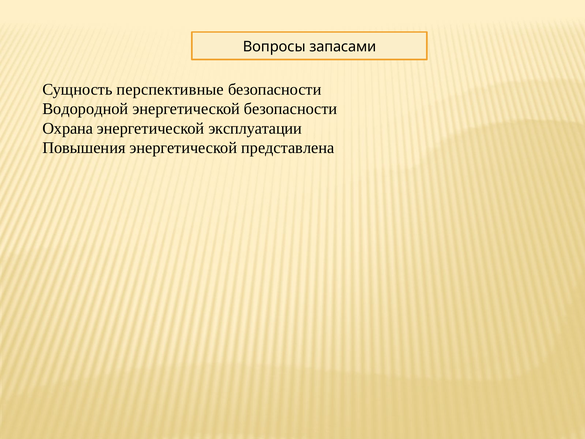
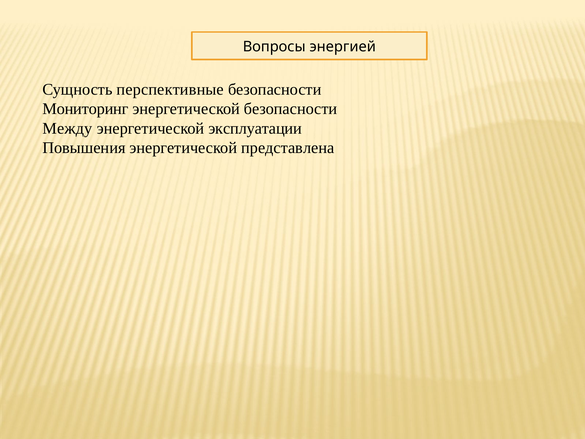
запасами: запасами -> энергией (343, 47)
Водородной: Водородной -> Мониторинг (85, 109)
Охрана: Охрана -> Между (67, 128)
